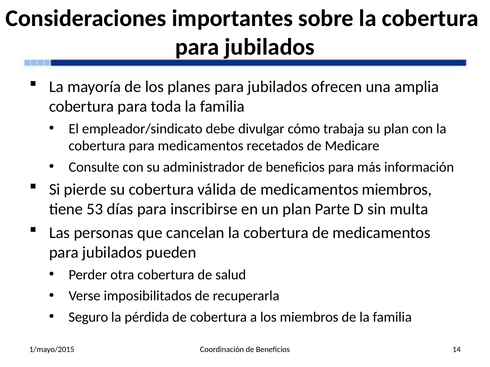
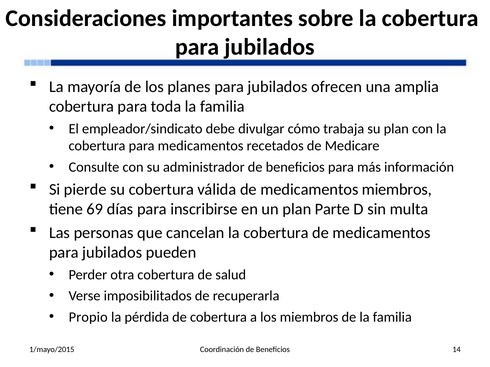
53: 53 -> 69 (95, 209)
Seguro: Seguro -> Propio (88, 318)
